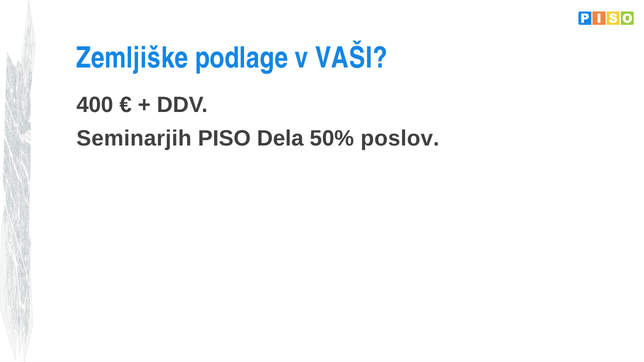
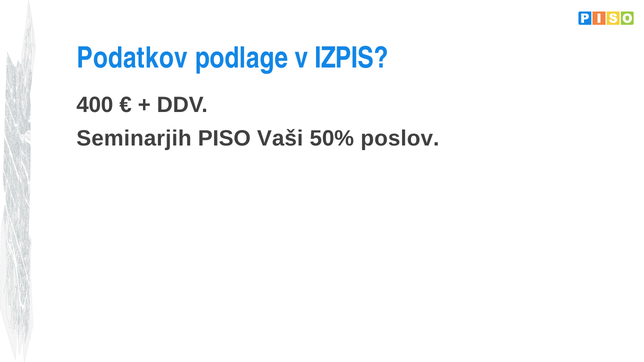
Zemljiške: Zemljiške -> Podatkov (132, 58)
VAŠI: VAŠI -> IZPIS (351, 58)
Dela: Dela -> Vaši (280, 138)
